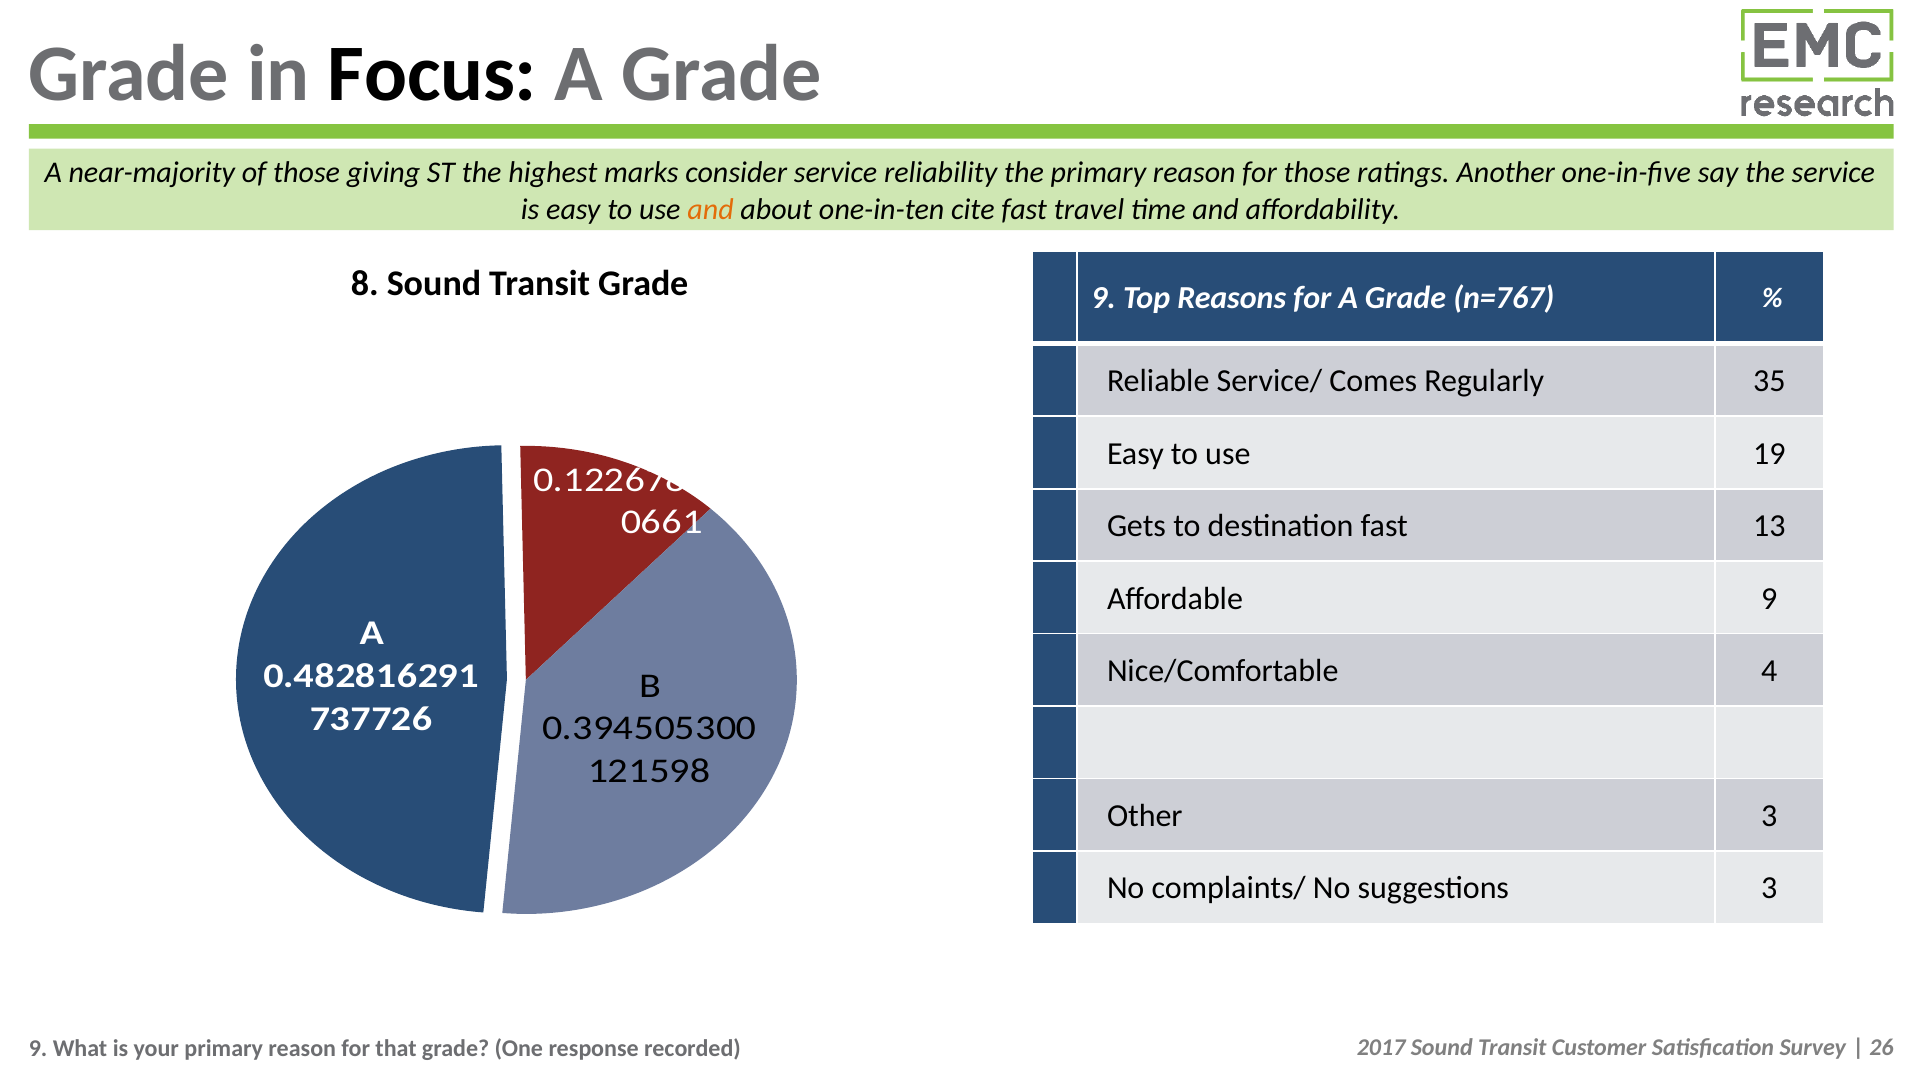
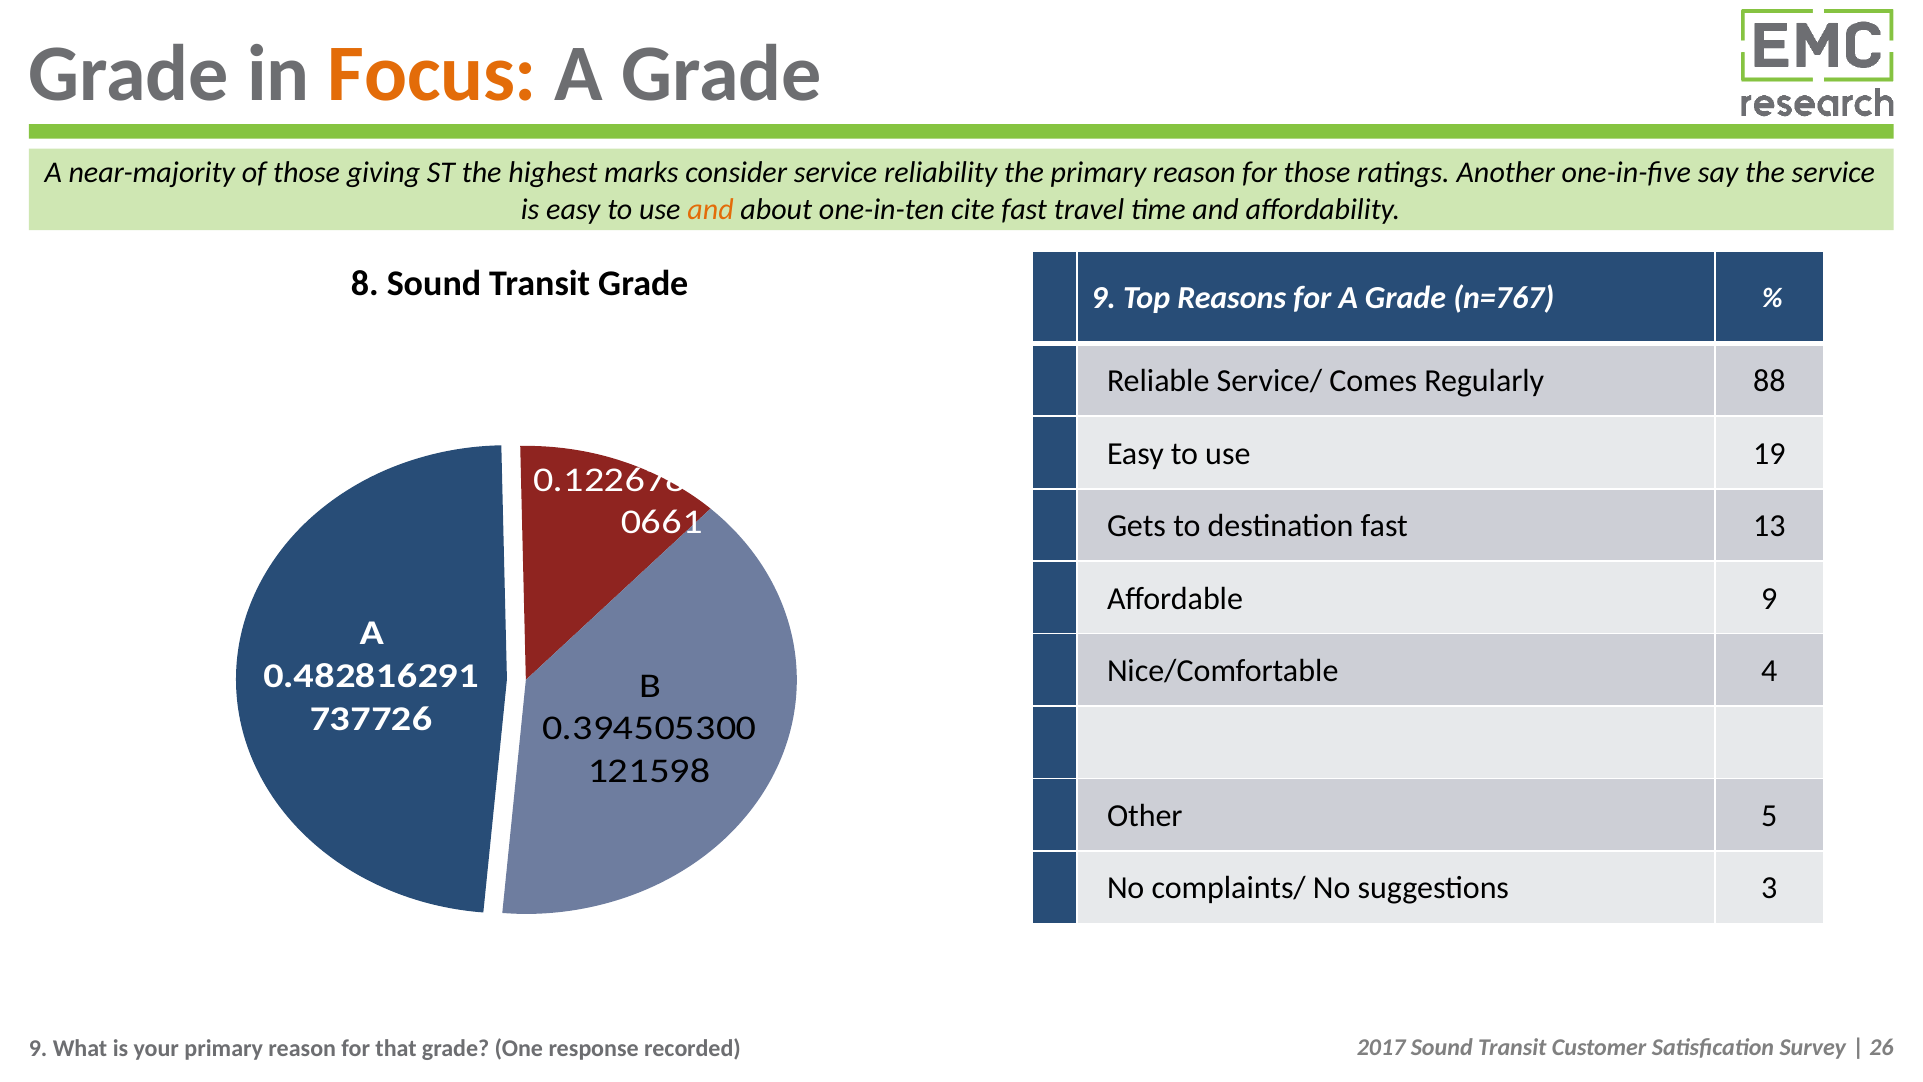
Focus colour: black -> orange (432, 74)
35: 35 -> 88 (1769, 381)
Other 3: 3 -> 5 (1769, 816)
